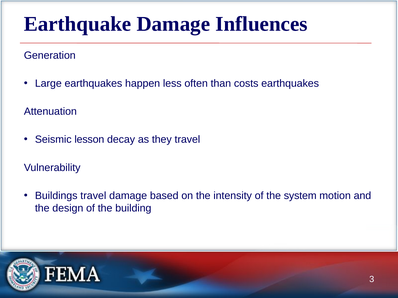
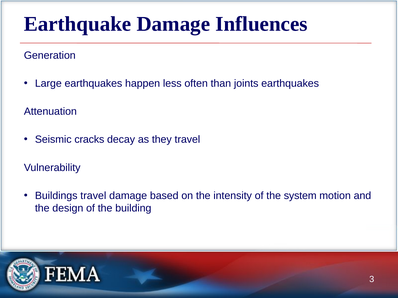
costs: costs -> joints (246, 84)
lesson: lesson -> cracks (89, 140)
